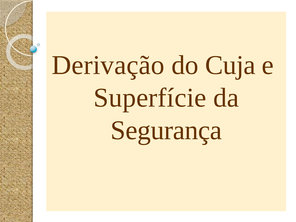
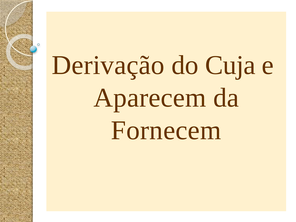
Superfície: Superfície -> Aparecem (150, 98)
Segurança: Segurança -> Fornecem (166, 130)
